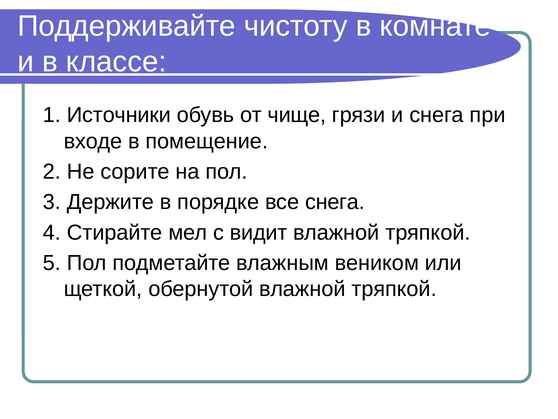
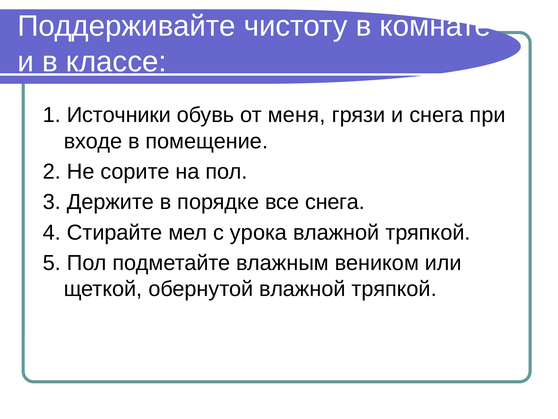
чище: чище -> меня (297, 115)
видит: видит -> урока (258, 232)
